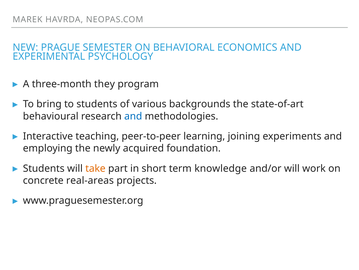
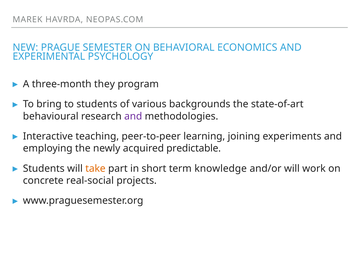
and colour: blue -> purple (133, 116)
foundation: foundation -> predictable (194, 148)
real-areas: real-areas -> real-social (90, 180)
